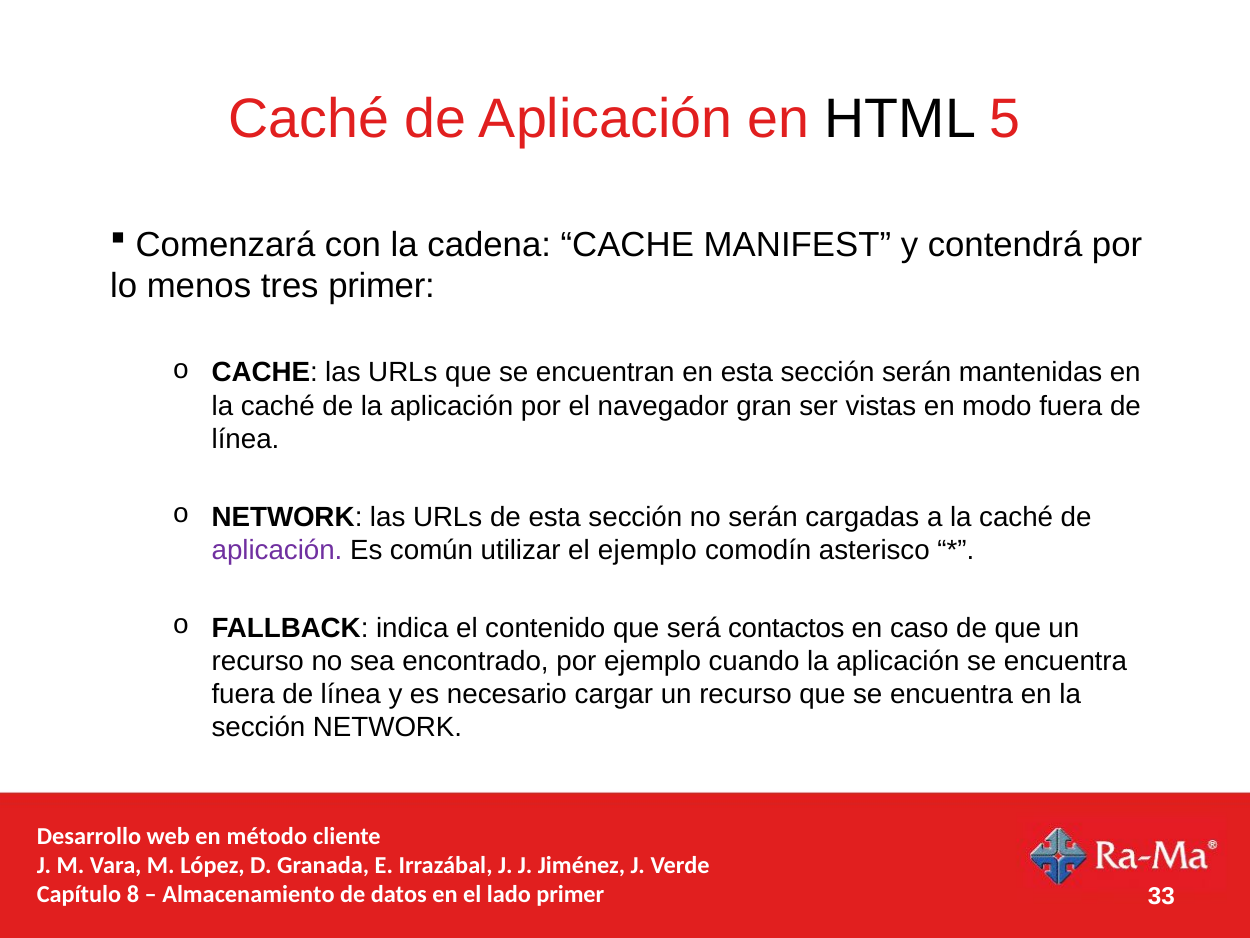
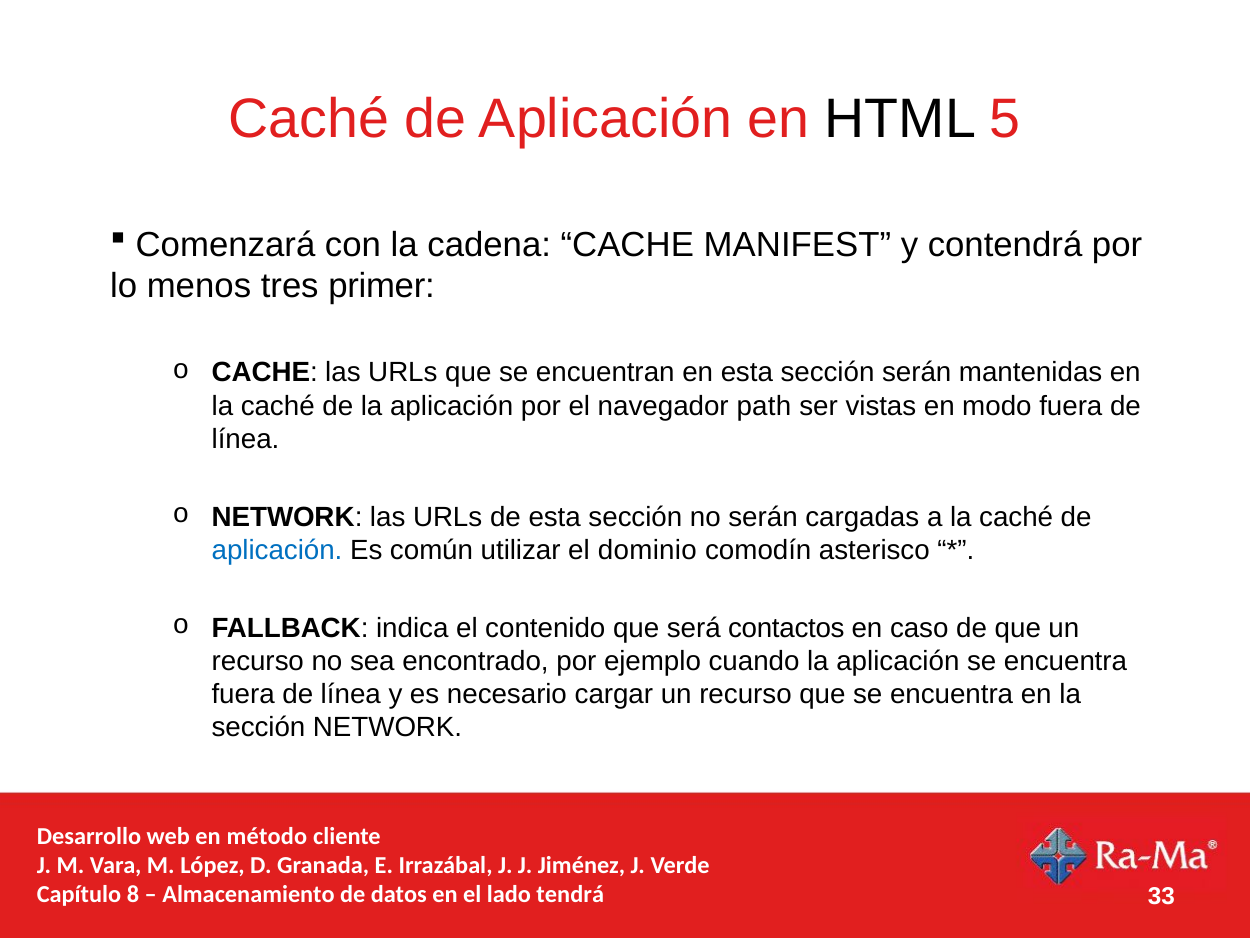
gran: gran -> path (764, 406)
aplicación colour: purple -> blue (277, 550)
el ejemplo: ejemplo -> dominio (647, 550)
lado primer: primer -> tendrá (570, 894)
